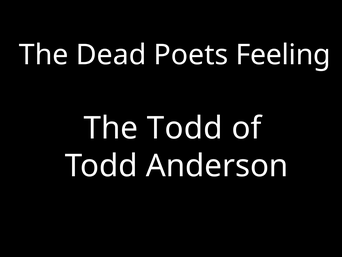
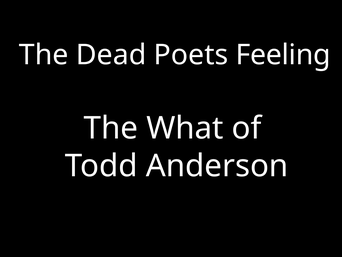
The Todd: Todd -> What (185, 128)
